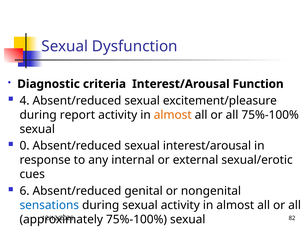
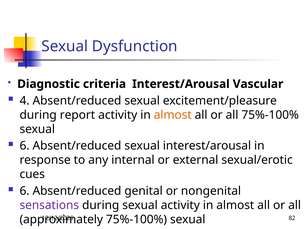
Function: Function -> Vascular (258, 84)
0: 0 -> 6 (25, 146)
sensations colour: blue -> purple (49, 205)
